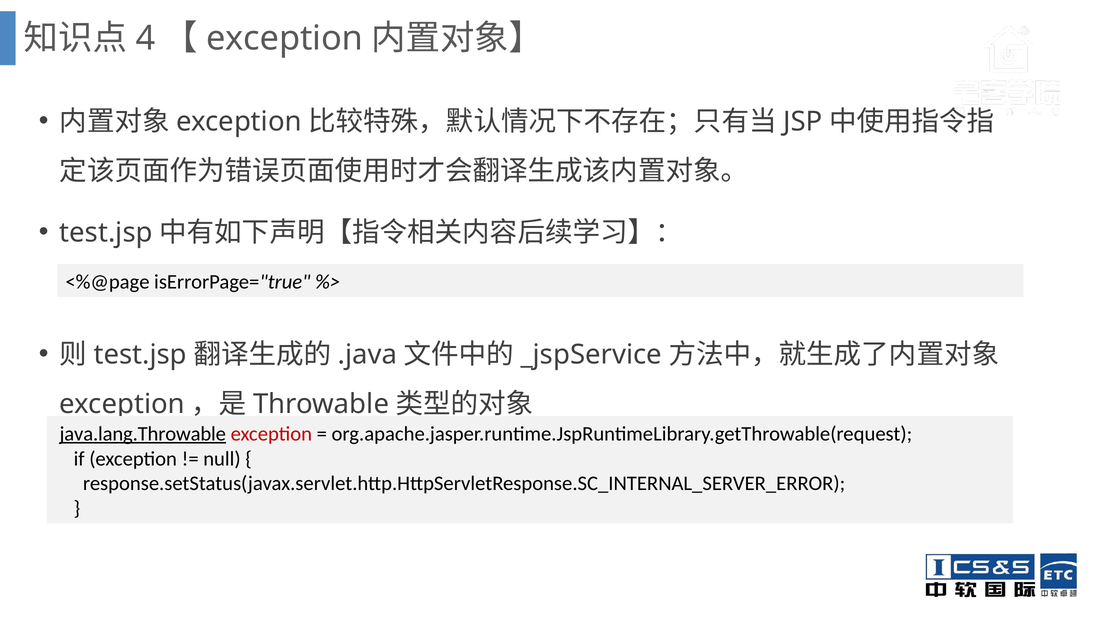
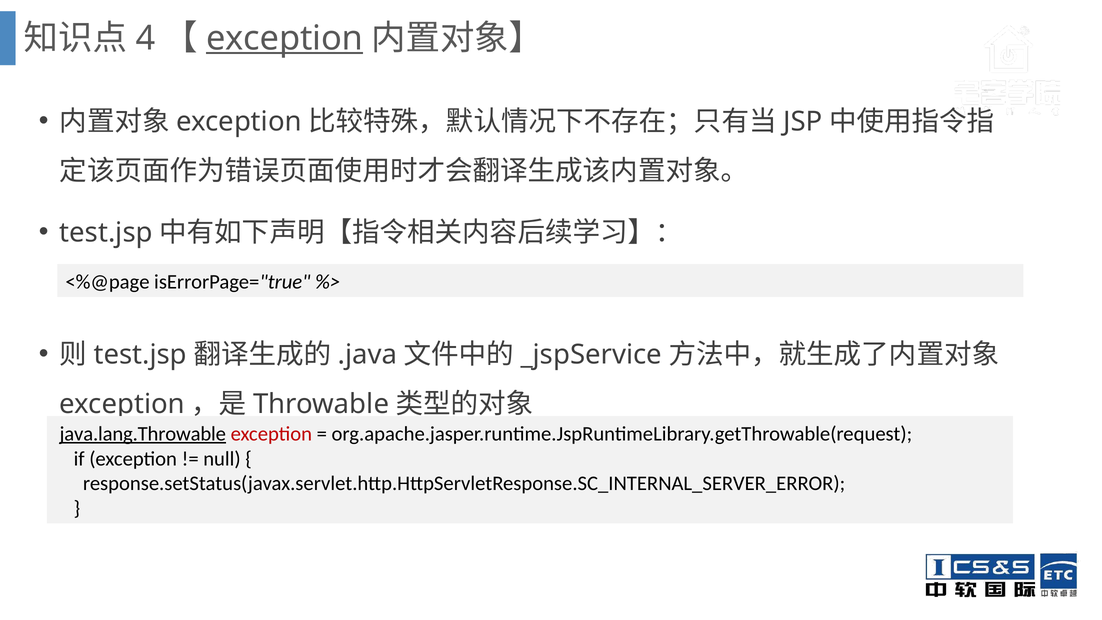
exception underline: none -> present (285, 38)
